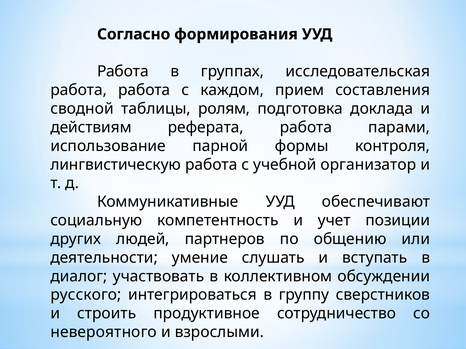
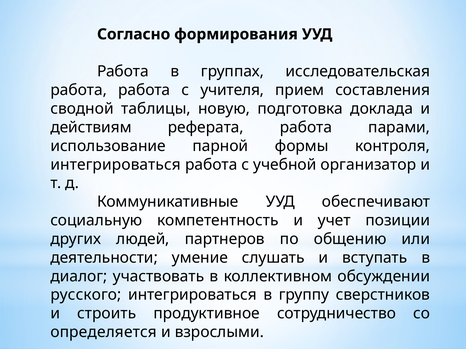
каждом: каждом -> учителя (232, 90)
ролям: ролям -> новую (224, 109)
лингвистическую: лингвистическую -> интегрироваться (116, 165)
невероятного: невероятного -> определяется (104, 333)
